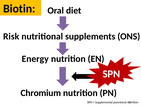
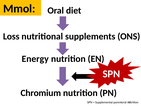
Biotin: Biotin -> Mmol (19, 9)
Risk: Risk -> Loss (11, 36)
